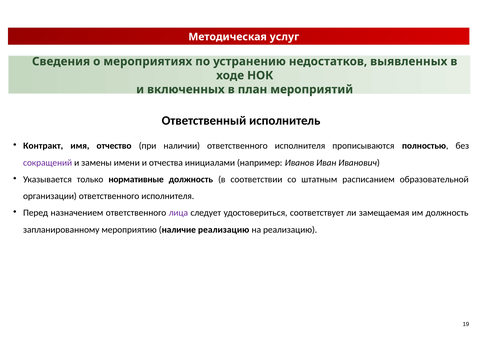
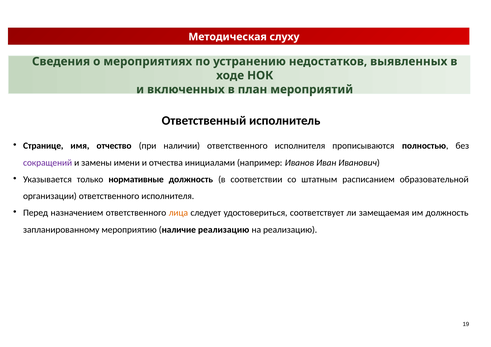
услуг: услуг -> слуху (284, 37)
Контракт: Контракт -> Странице (43, 146)
лица colour: purple -> orange (178, 213)
